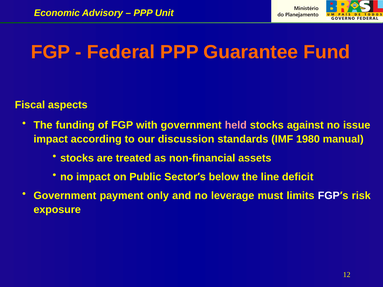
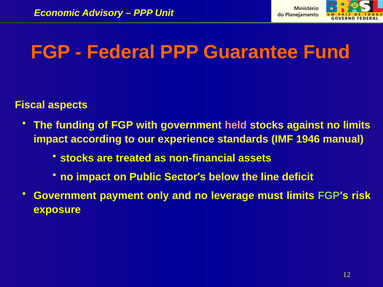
no issue: issue -> limits (357, 125)
discussion: discussion -> experience (186, 139)
1980: 1980 -> 1946 (308, 139)
FGP colour: white -> light green (329, 196)
